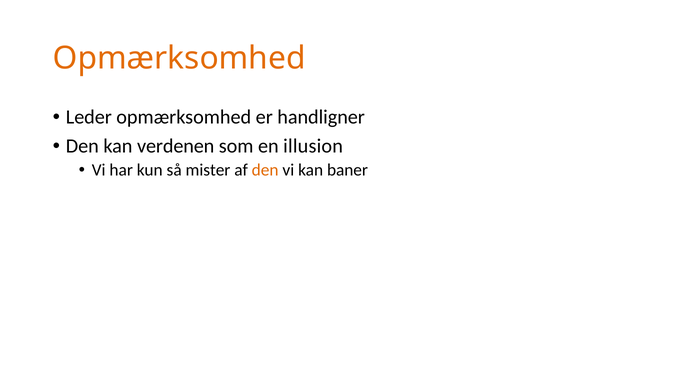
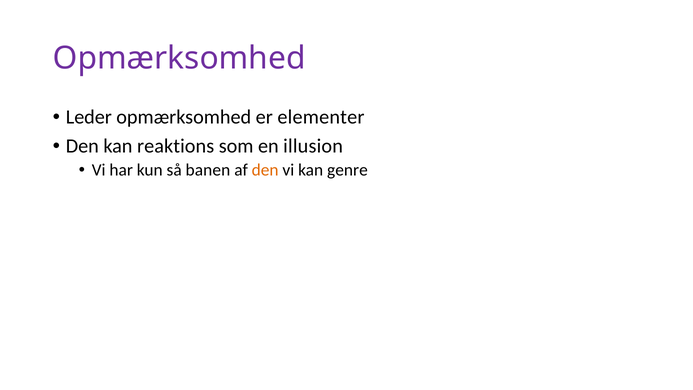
Opmærksomhed colour: orange -> purple (179, 58)
handligner: handligner -> elementer (321, 117)
verdenen: verdenen -> reaktions (176, 146)
mister: mister -> banen (208, 170)
baner: baner -> genre (347, 170)
